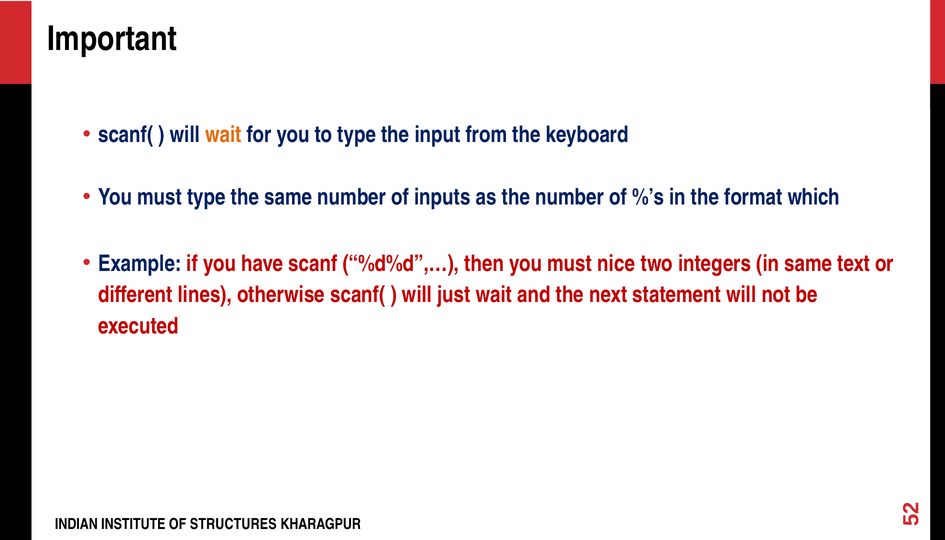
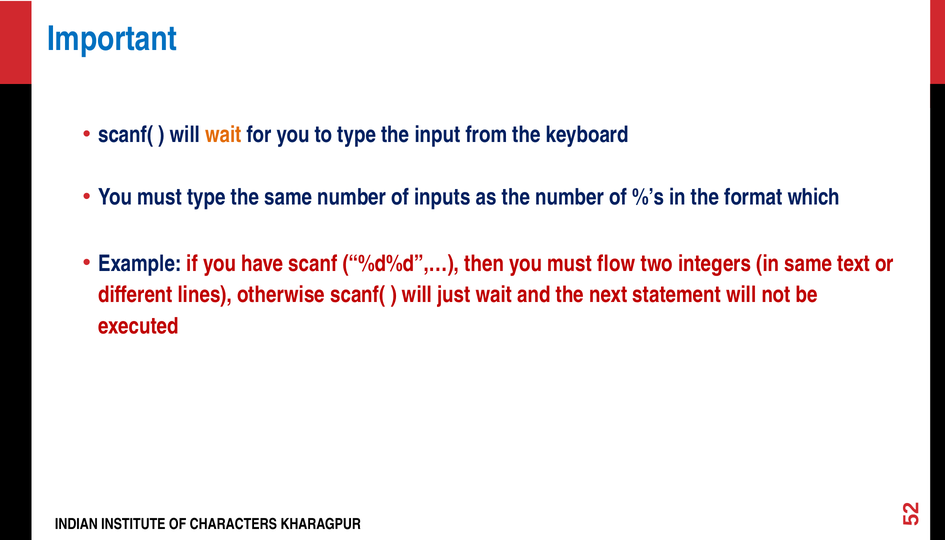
Important colour: black -> blue (112, 39)
nice: nice -> flow (616, 264)
STRUCTURES: STRUCTURES -> CHARACTERS (233, 524)
